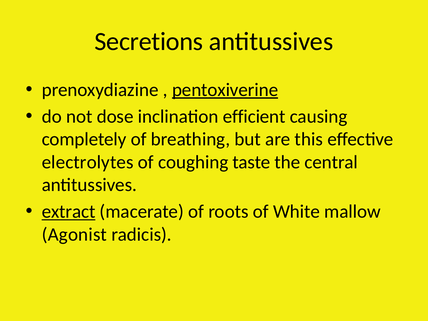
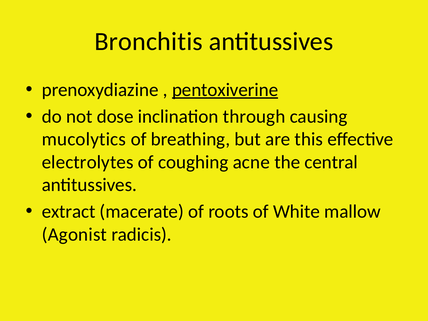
Secretions: Secretions -> Bronchitis (149, 41)
efficient: efficient -> through (254, 116)
completely: completely -> mucolytics (84, 139)
taste: taste -> acne (251, 162)
extract underline: present -> none (69, 212)
